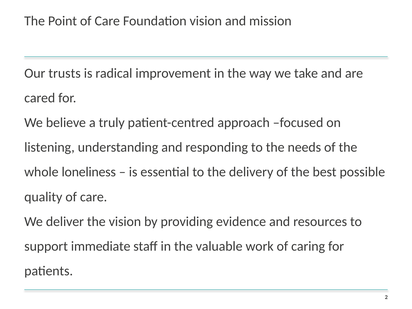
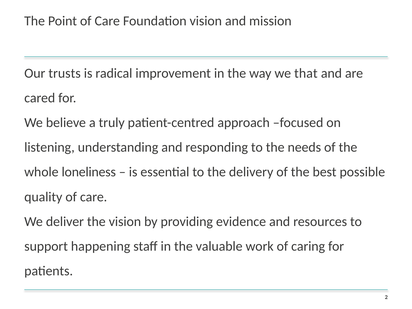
take: take -> that (306, 73)
immediate: immediate -> happening (101, 246)
